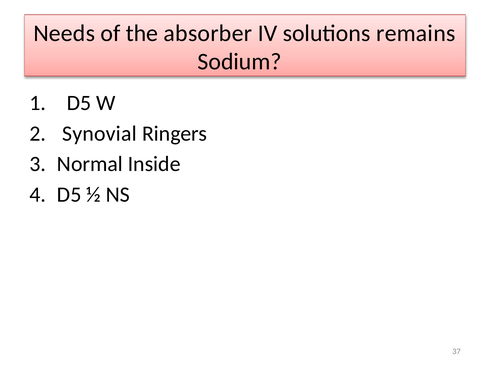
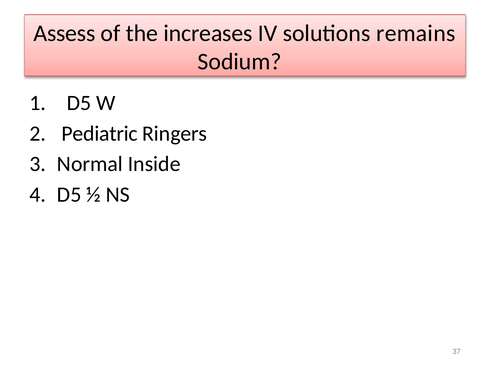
Needs: Needs -> Assess (64, 33)
absorber: absorber -> increases (208, 33)
Synovial: Synovial -> Pediatric (100, 133)
